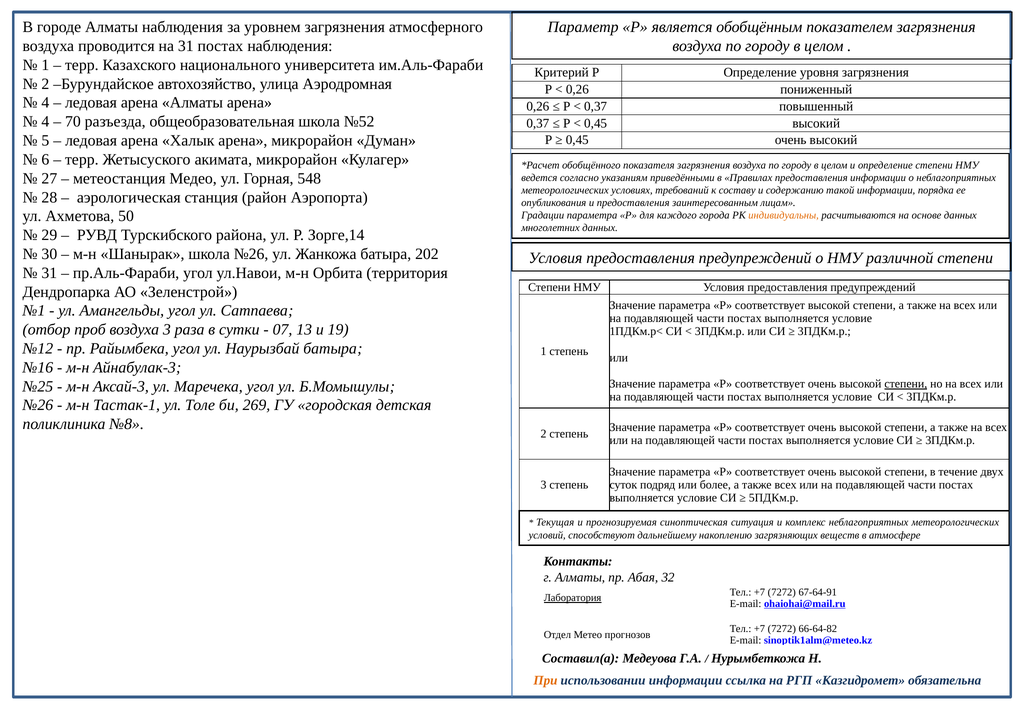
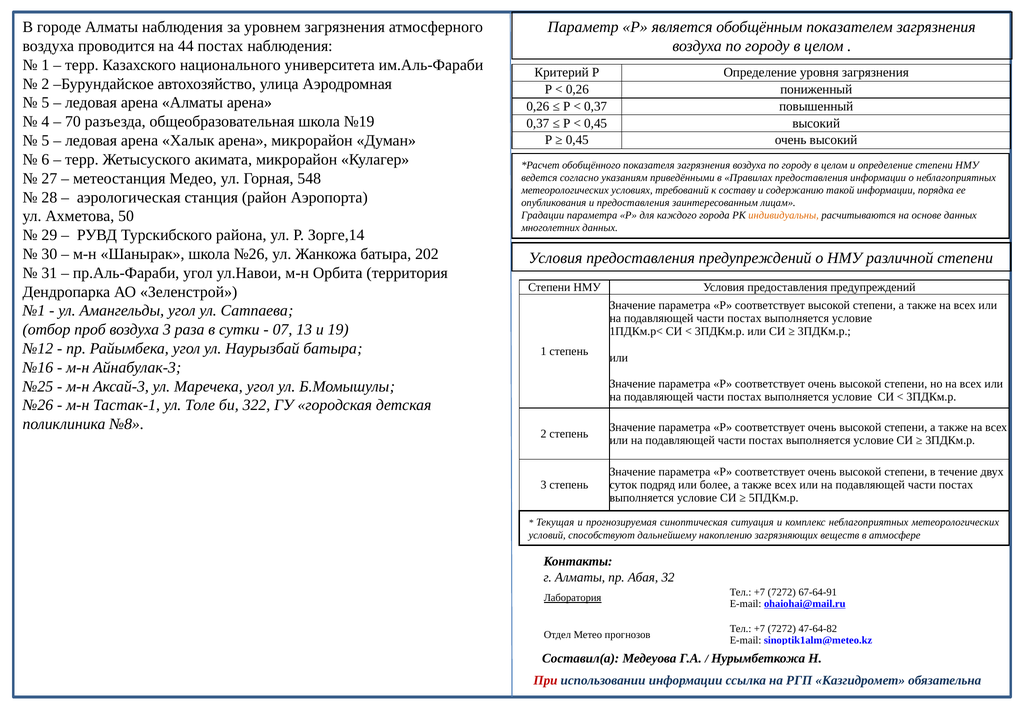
на 31: 31 -> 44 (186, 46)
4: 4 -> 5 (45, 103)
№52: №52 -> №19 (359, 122)
степени underline: present -> none (906, 384)
269: 269 -> 322 (256, 405)
66-64-82: 66-64-82 -> 47-64-82 (818, 629)
При colour: orange -> red (546, 681)
